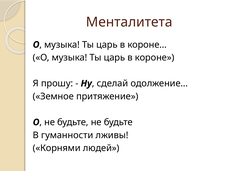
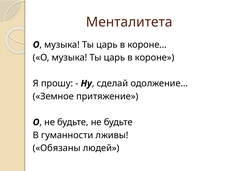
Корнями: Корнями -> Обязаны (57, 148)
